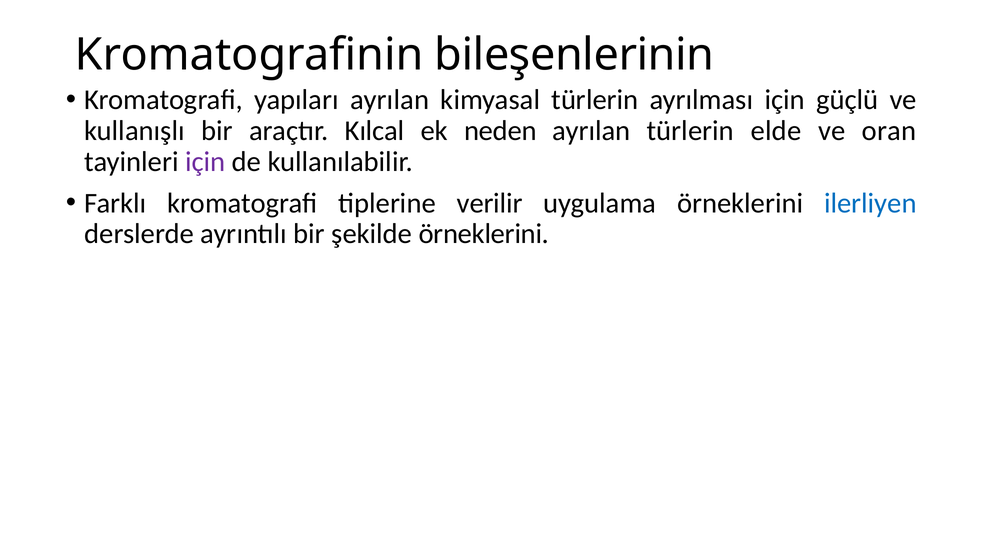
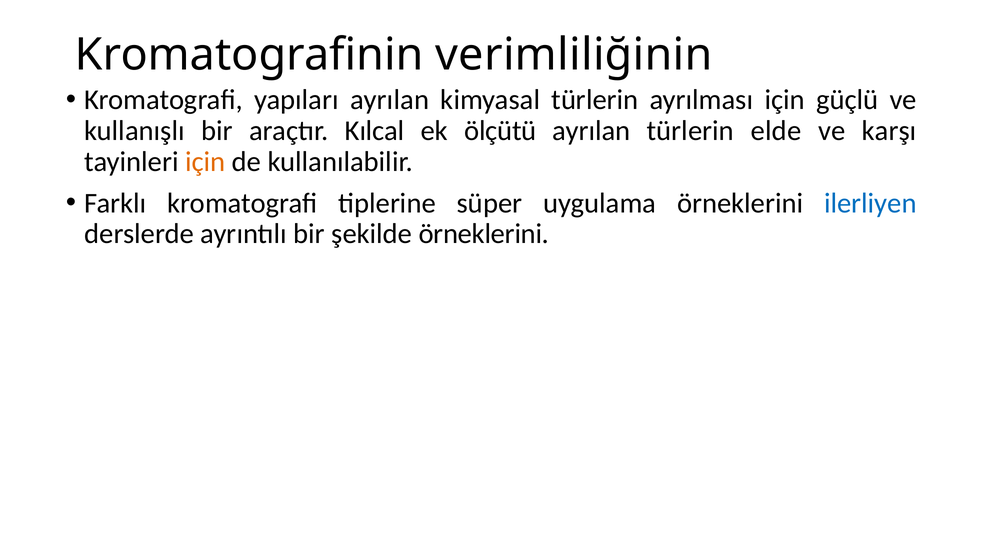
bileşenlerinin: bileşenlerinin -> verimliliğinin (574, 55)
neden: neden -> ölçütü (500, 131)
oran: oran -> karşı (889, 131)
için colour: purple -> orange (205, 162)
verilir: verilir -> süper (490, 203)
